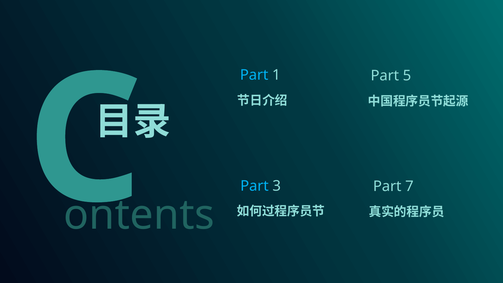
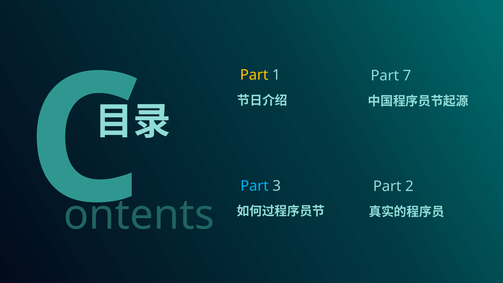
Part colour: light blue -> yellow (254, 75)
5: 5 -> 7 (407, 76)
7: 7 -> 2 (409, 186)
